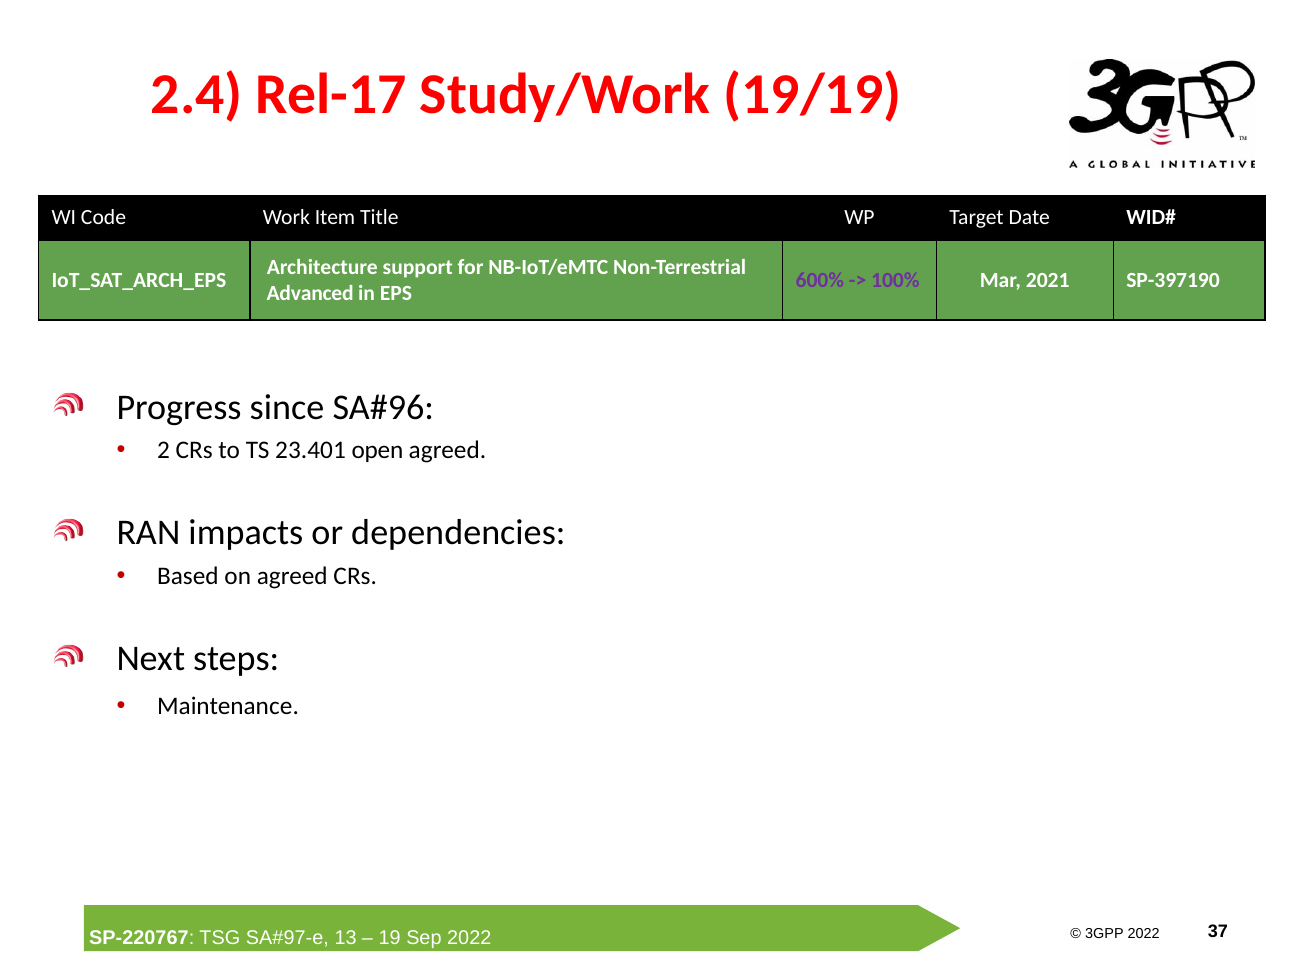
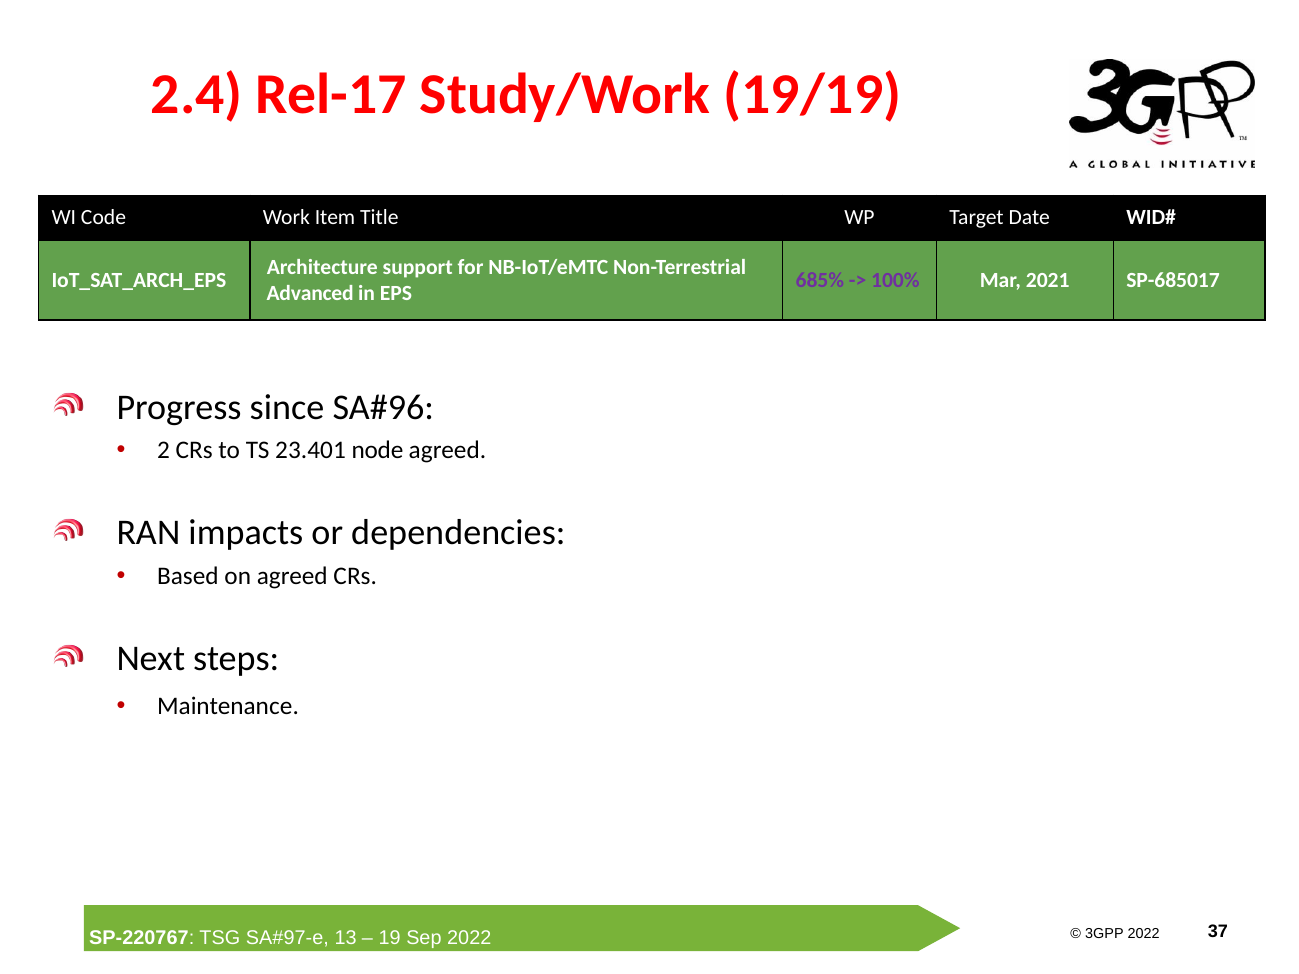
600%: 600% -> 685% (820, 280)
SP-397190: SP-397190 -> SP-685017 (1173, 280)
open: open -> node (377, 451)
